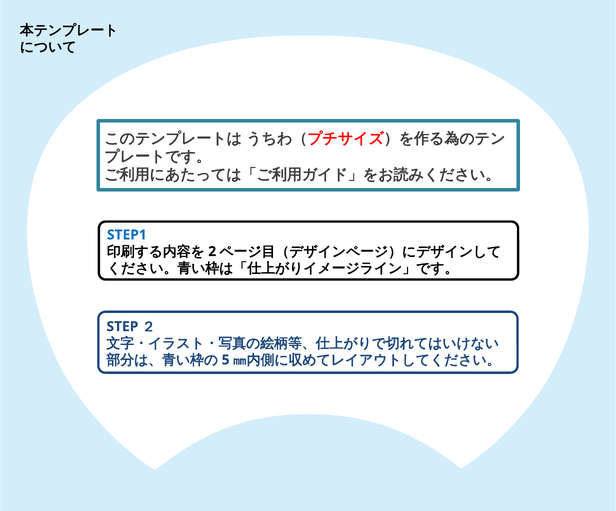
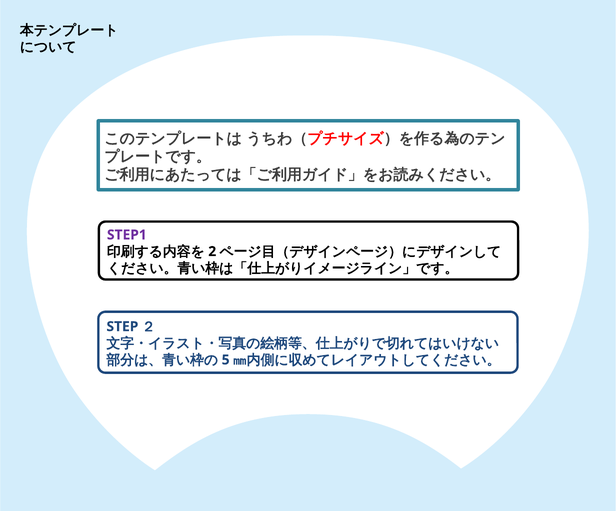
STEP1 colour: blue -> purple (127, 235)
